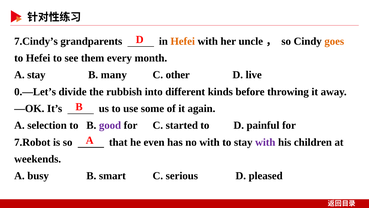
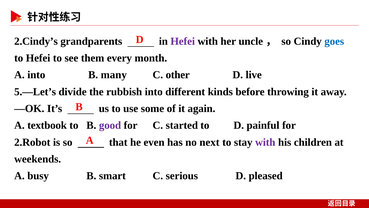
7.Cindy’s: 7.Cindy’s -> 2.Cindy’s (36, 41)
Hefei colour: orange -> purple (183, 41)
goes colour: orange -> blue (334, 41)
A stay: stay -> into (36, 75)
0.—Let’s: 0.—Let’s -> 5.—Let’s (35, 92)
selection: selection -> textbook (47, 125)
7.Robot: 7.Robot -> 2.Robot (32, 142)
no with: with -> next (209, 142)
